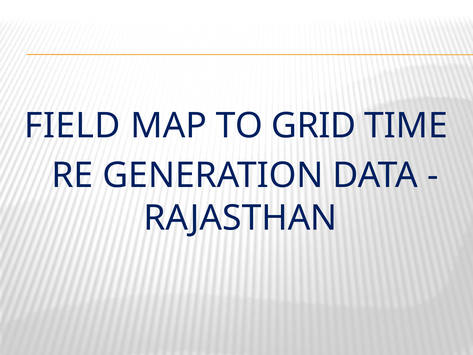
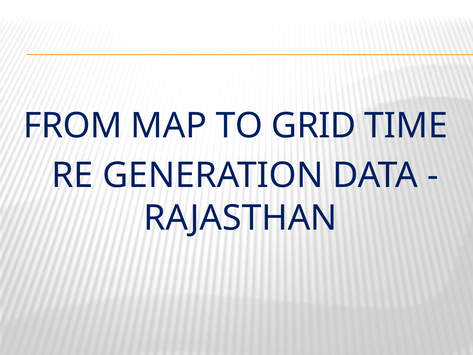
FIELD: FIELD -> FROM (73, 126)
